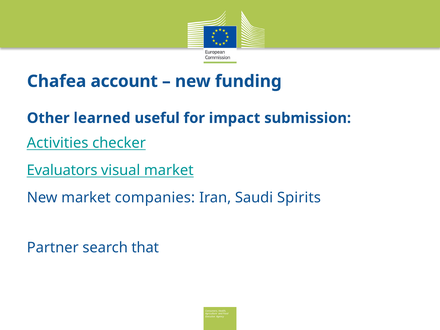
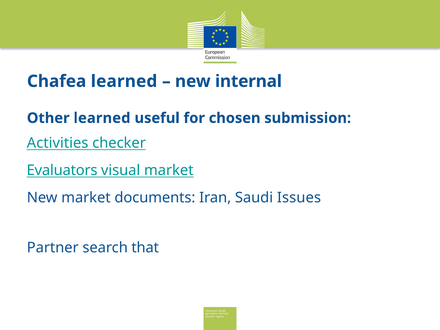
Chafea account: account -> learned (124, 81)
funding: funding -> internal (248, 81)
impact: impact -> chosen (235, 118)
companies: companies -> documents (155, 198)
Spirits: Spirits -> Issues (299, 198)
